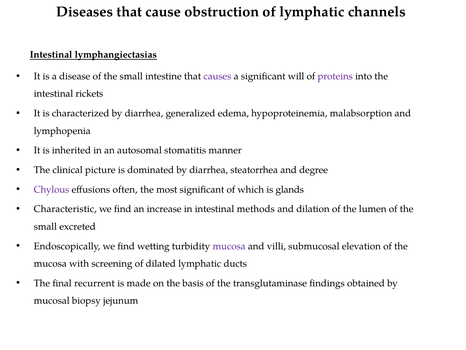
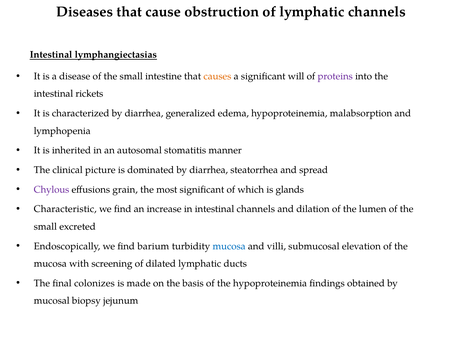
causes colour: purple -> orange (217, 76)
degree: degree -> spread (314, 170)
often: often -> grain (125, 189)
intestinal methods: methods -> channels (256, 209)
wetting: wetting -> barium (153, 246)
mucosa colour: purple -> blue (229, 246)
recurrent: recurrent -> colonizes (94, 283)
the transglutaminase: transglutaminase -> hypoproteinemia (270, 283)
